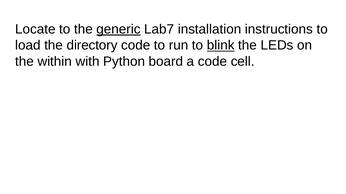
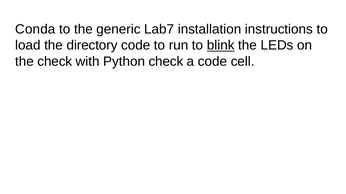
Locate: Locate -> Conda (35, 29)
generic underline: present -> none (119, 29)
the within: within -> check (55, 62)
Python board: board -> check (166, 62)
